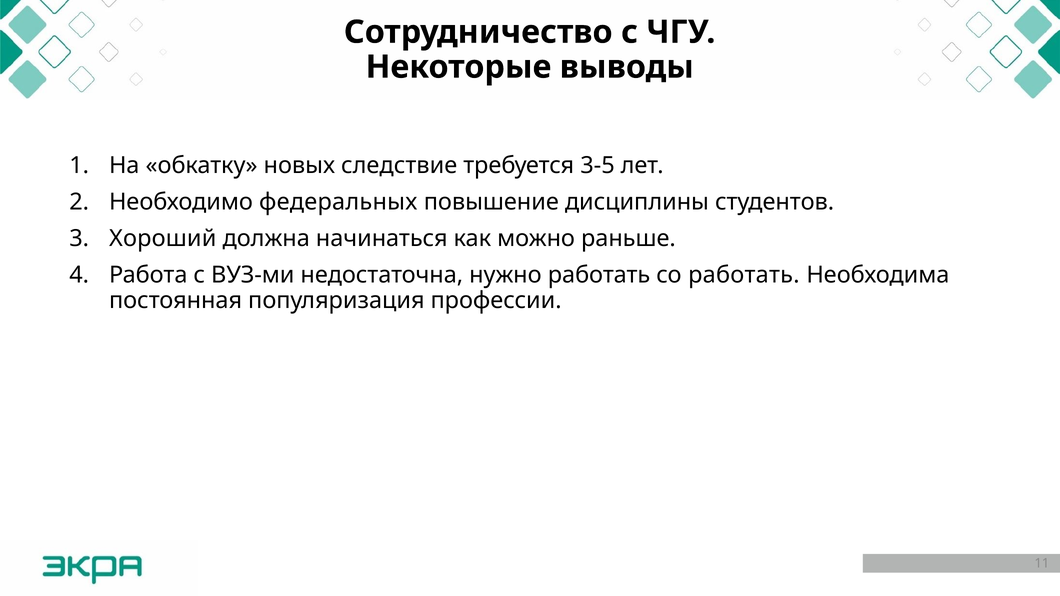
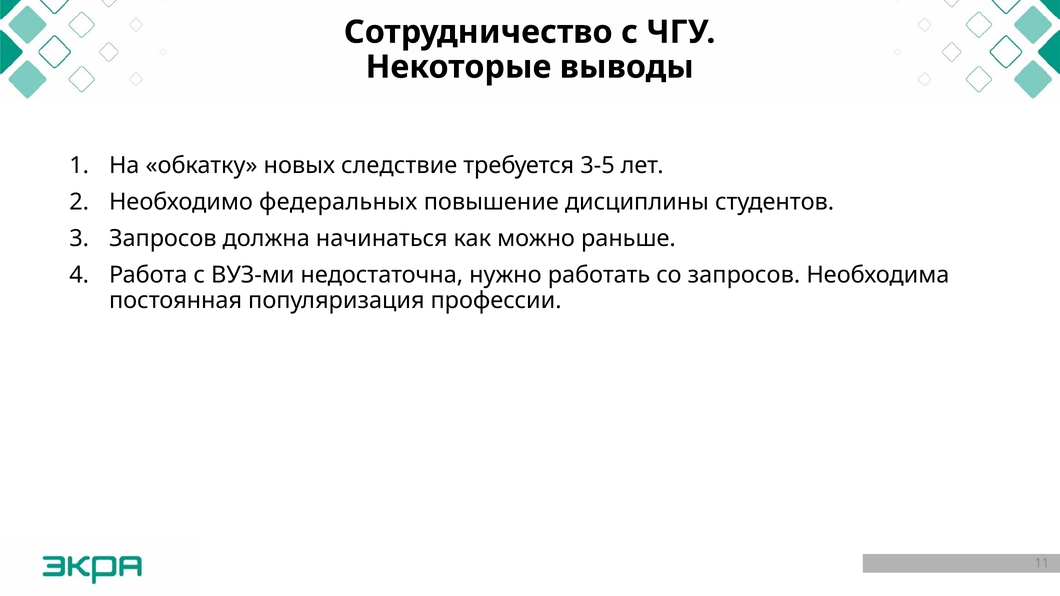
Хороший: Хороший -> Запросов (163, 239)
со работать: работать -> запросов (744, 275)
